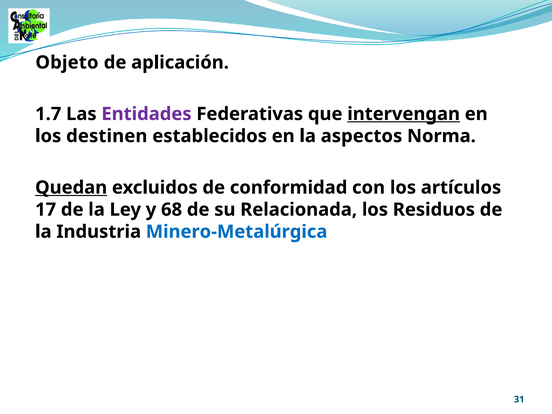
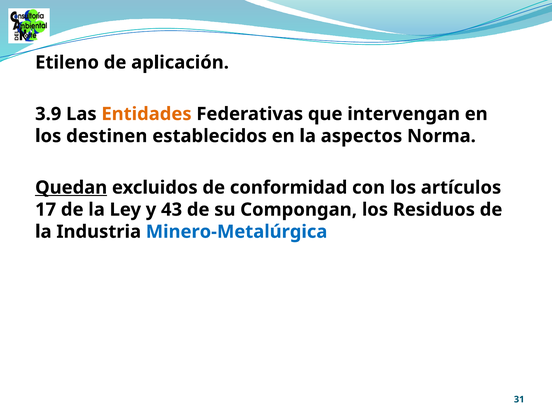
Objeto: Objeto -> Etileno (67, 62)
1.7: 1.7 -> 3.9 (48, 114)
Entidades colour: purple -> orange (146, 114)
intervengan underline: present -> none (404, 114)
68: 68 -> 43 (172, 210)
Relacionada: Relacionada -> Compongan (299, 210)
